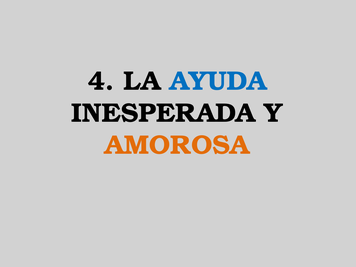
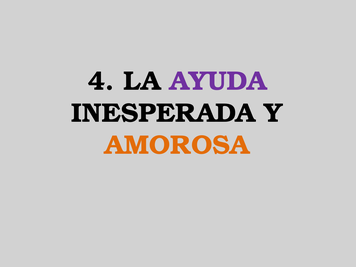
AYUDA colour: blue -> purple (218, 81)
